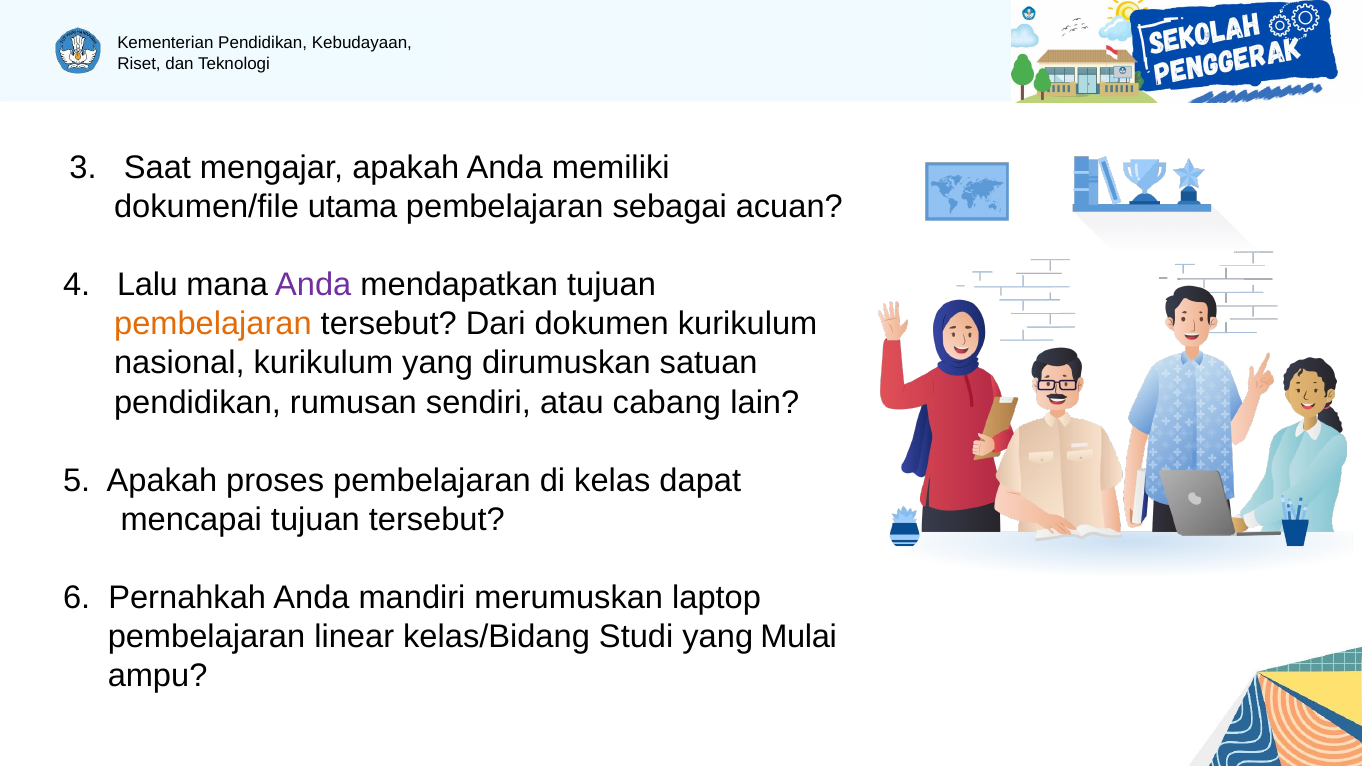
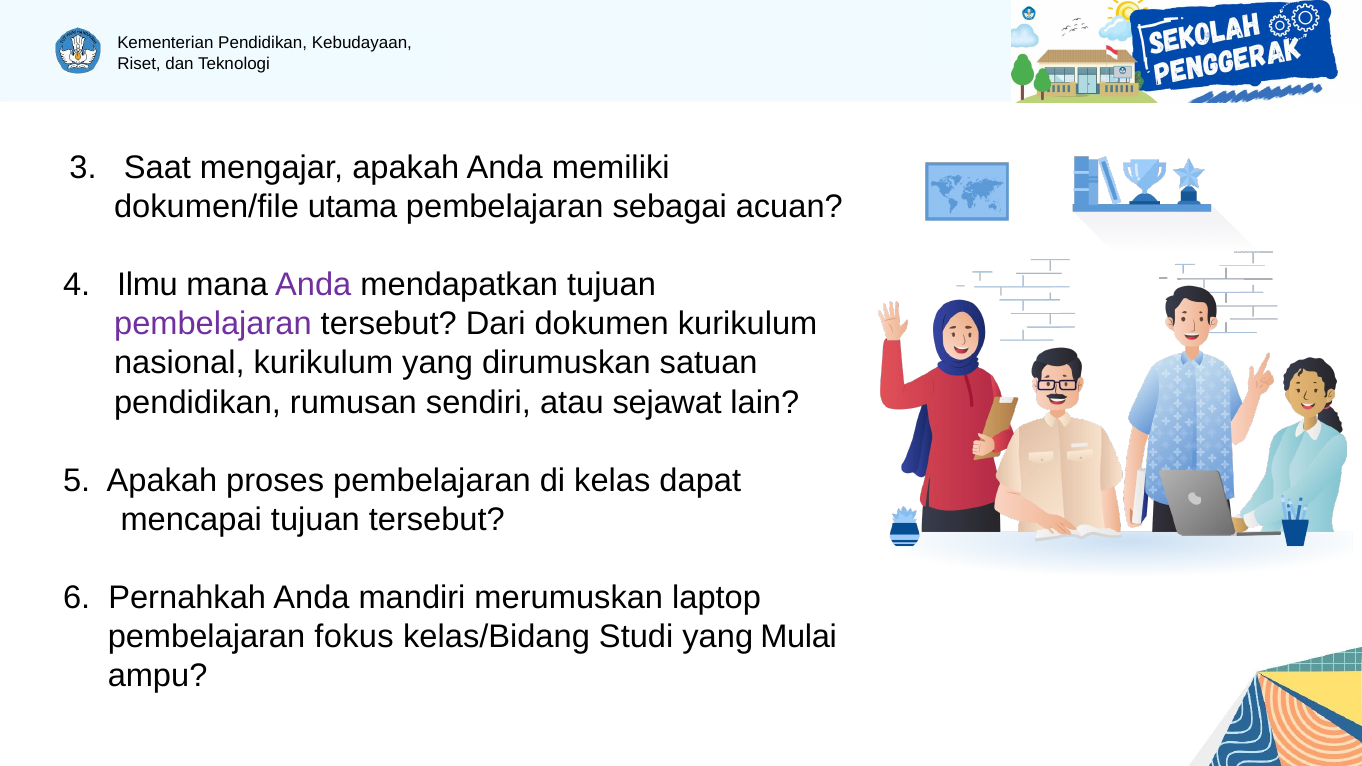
Lalu: Lalu -> Ilmu (148, 285)
pembelajaran colour: orange -> purple (213, 324)
cabang: cabang -> sejawat (667, 402)
linear: linear -> fokus (354, 637)
